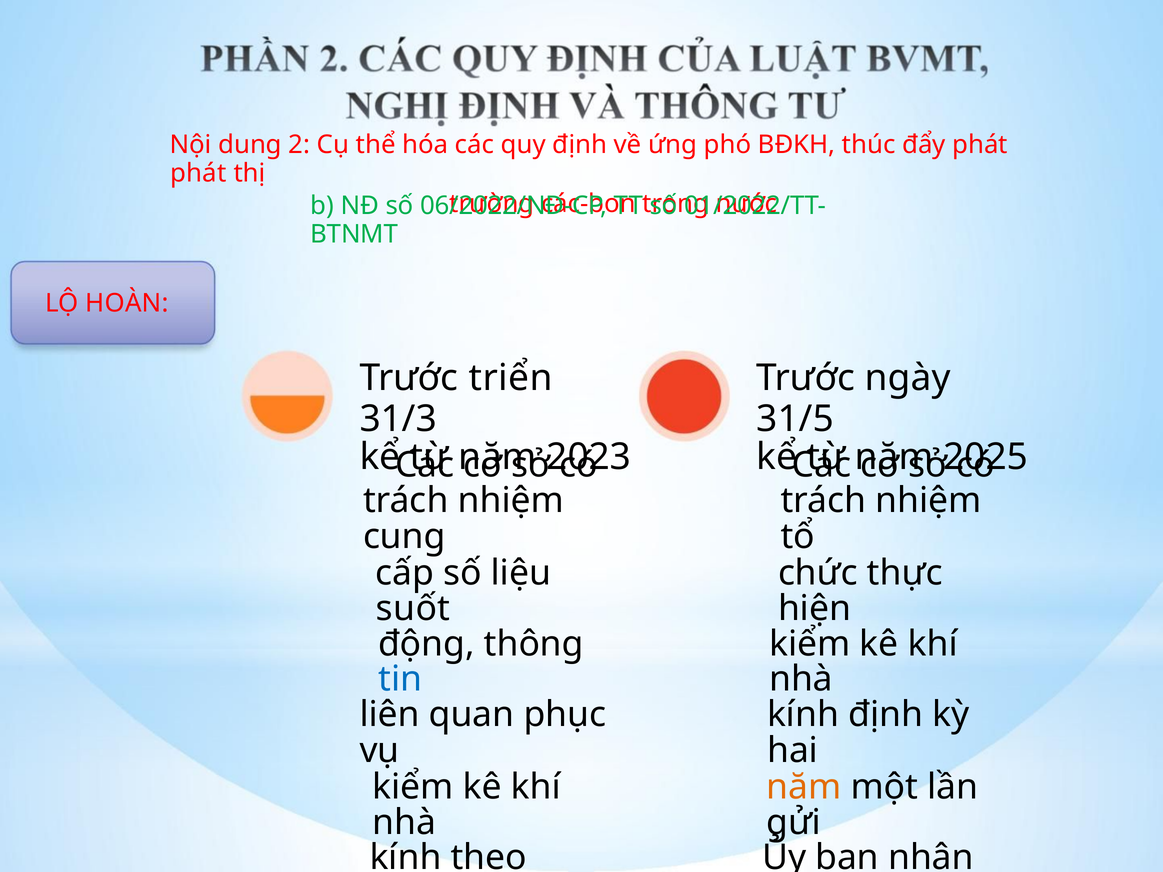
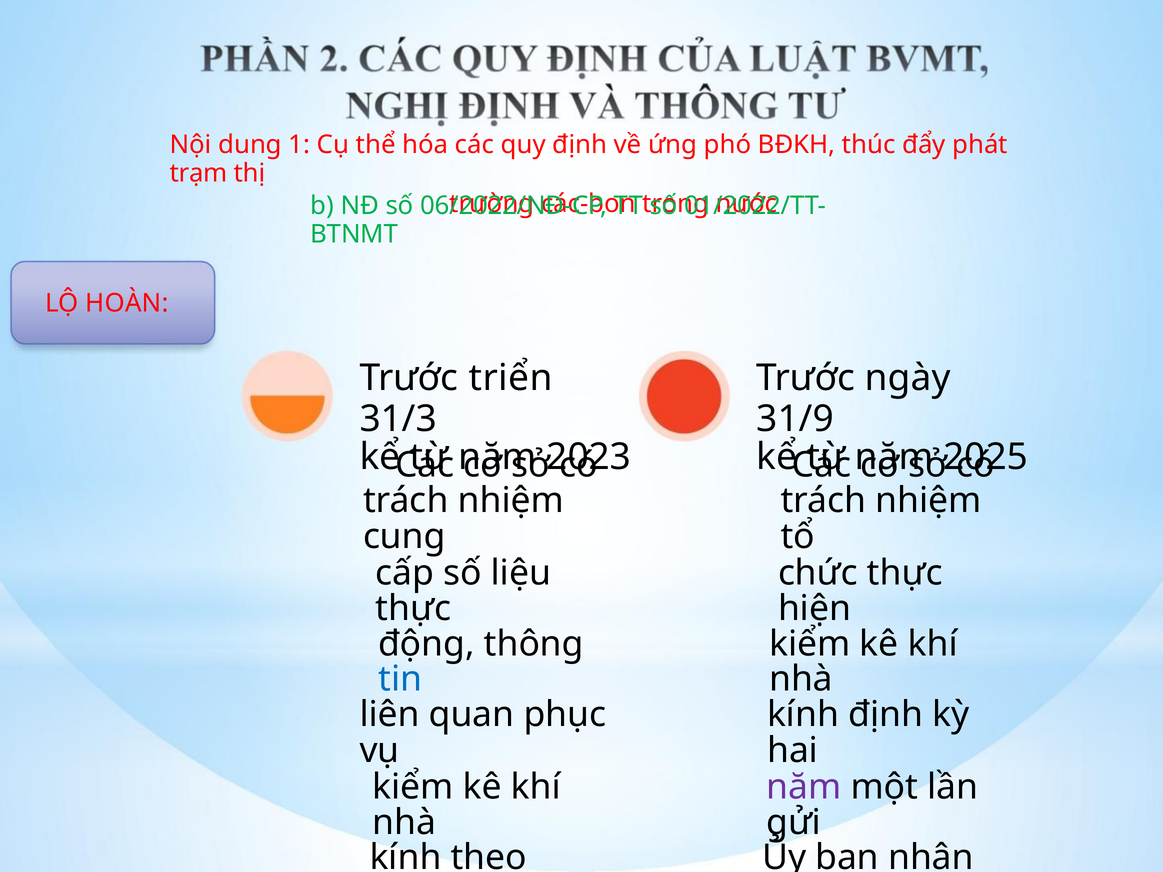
2: 2 -> 1 (299, 145)
phát: phát -> trạm (199, 173)
31/5: 31/5 -> 31/9 (795, 419)
suốt: suốt -> thực (413, 609)
năm colour: orange -> purple (804, 787)
